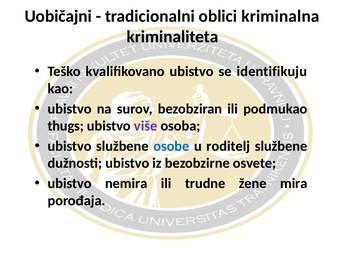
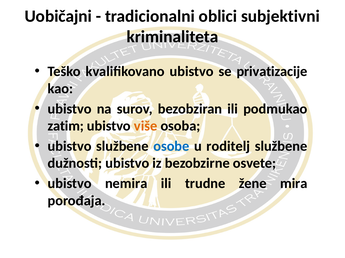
kriminalna: kriminalna -> subjektivni (280, 16)
identifikuju: identifikuju -> privatizacije (272, 72)
thugs: thugs -> zatim (66, 126)
više colour: purple -> orange (146, 126)
